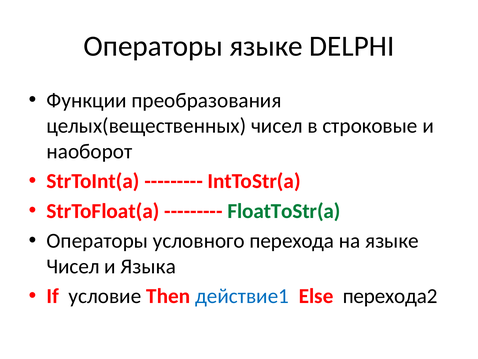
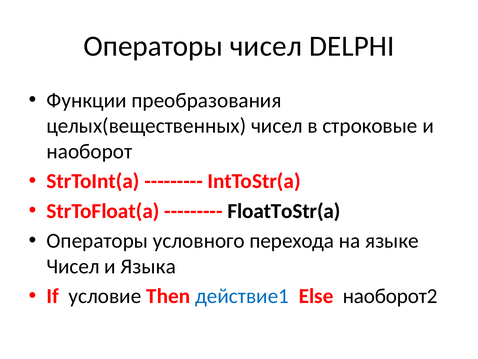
Операторы языке: языке -> чисел (266, 46)
FloatToStr(a colour: green -> black (284, 211)
перехода2: перехода2 -> наоборот2 (390, 296)
